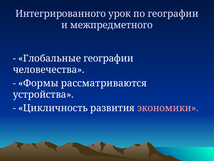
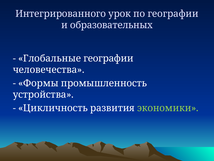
межпредметного: межпредметного -> образовательных (111, 25)
рассматриваются: рассматриваются -> промышленность (104, 83)
экономики colour: pink -> light green (168, 108)
